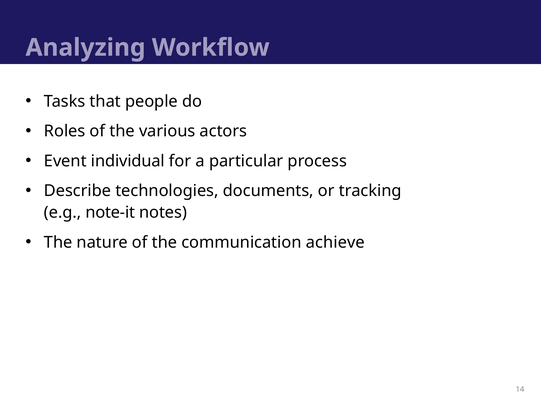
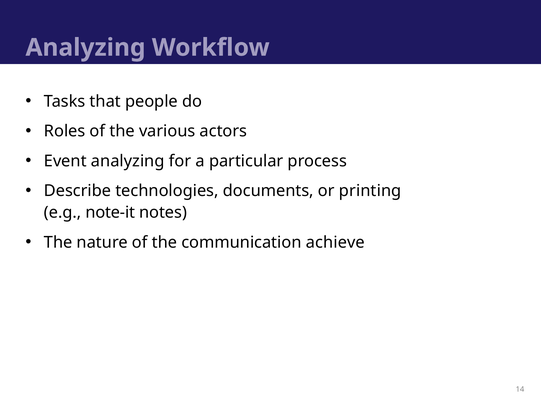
Event individual: individual -> analyzing (128, 161)
tracking: tracking -> printing (370, 191)
